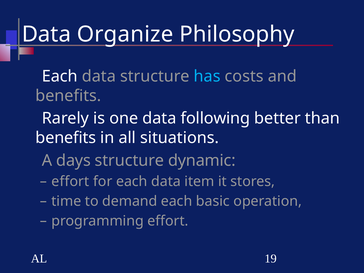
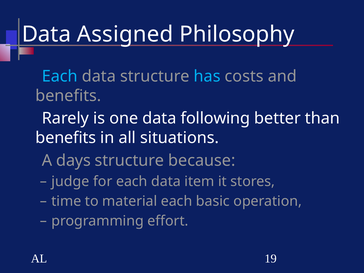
Organize: Organize -> Assigned (125, 34)
Each colour: white -> light blue (60, 76)
dynamic: dynamic -> because (202, 160)
effort: effort -> judge (70, 181)
demand: demand -> material (130, 201)
